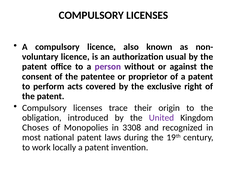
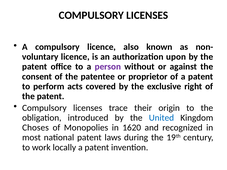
usual: usual -> upon (176, 57)
United colour: purple -> blue (161, 118)
3308: 3308 -> 1620 (132, 128)
